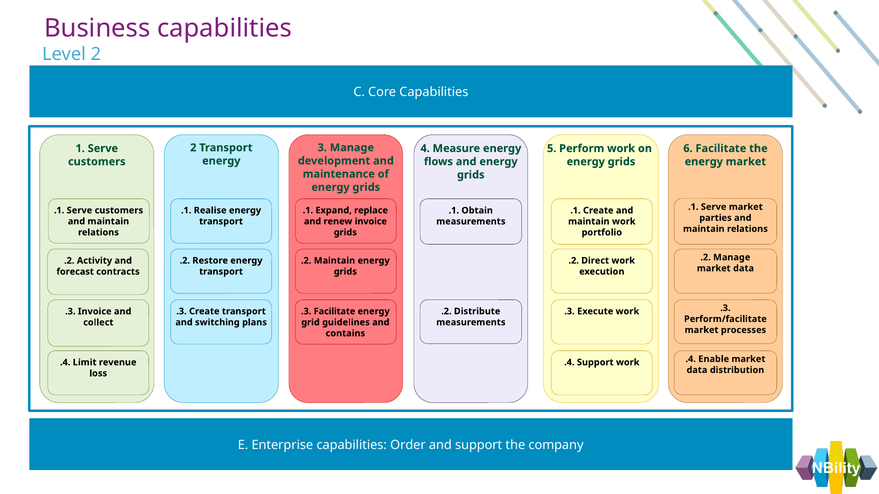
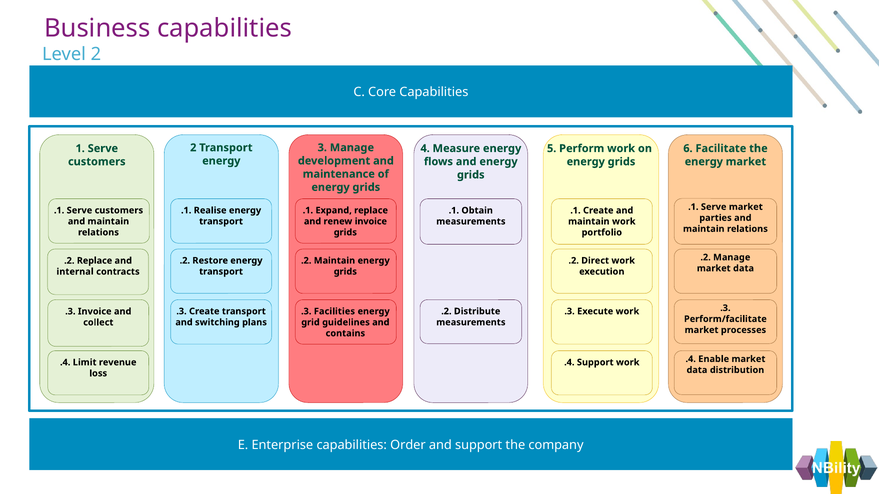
.2 Activity: Activity -> Replace (95, 261)
forecast: forecast -> internal (75, 272)
.3 Facilitate: Facilitate -> Facilities (334, 312)
